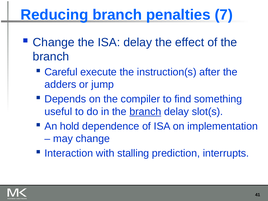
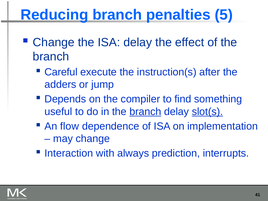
7: 7 -> 5 (224, 15)
slot(s underline: none -> present (207, 112)
hold: hold -> flow (70, 126)
stalling: stalling -> always (133, 153)
